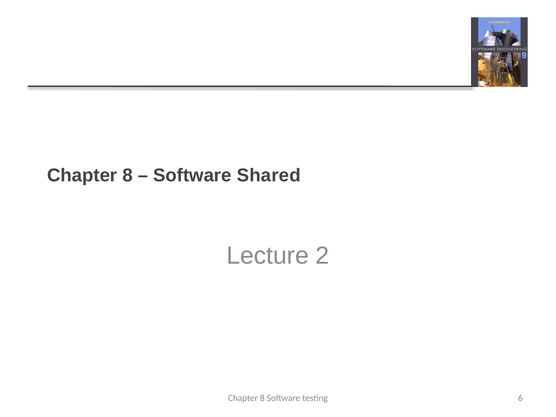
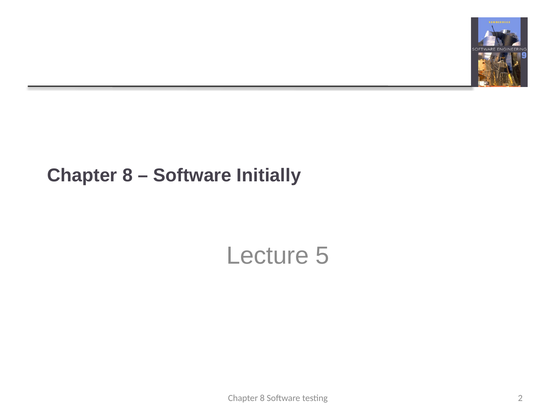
Shared: Shared -> Initially (269, 176)
2: 2 -> 5 (323, 256)
6: 6 -> 2 (520, 398)
